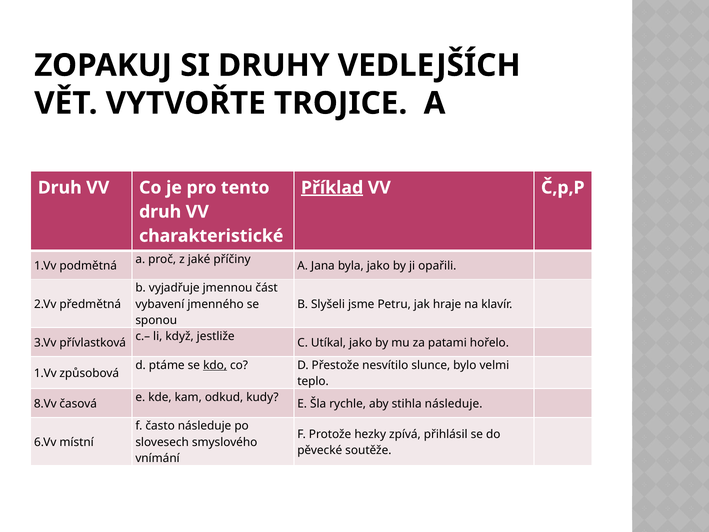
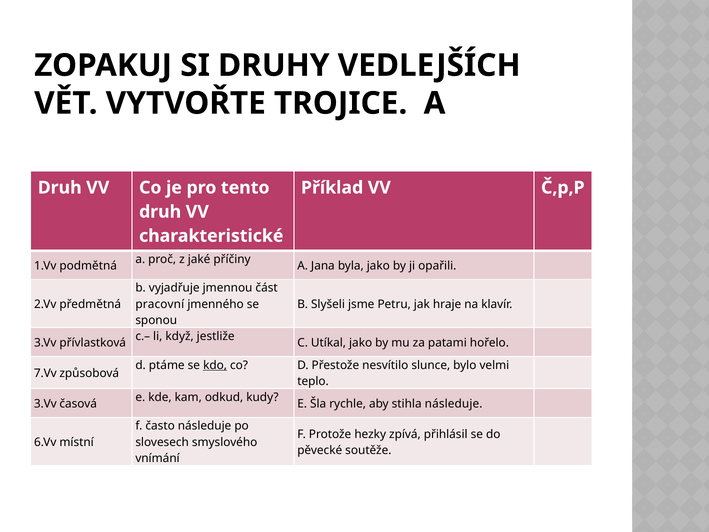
Příklad underline: present -> none (332, 188)
vybavení: vybavení -> pracovní (160, 304)
1.Vv: 1.Vv -> 7.Vv (45, 373)
8.Vv: 8.Vv -> 3.Vv (45, 403)
